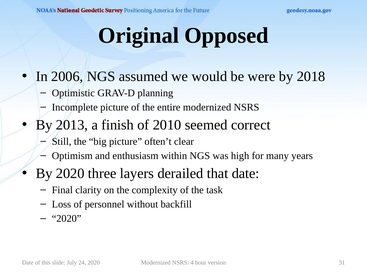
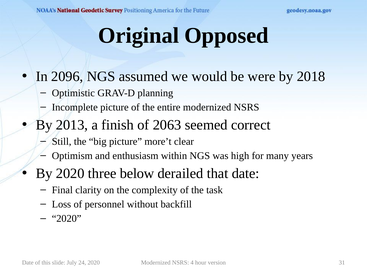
2006: 2006 -> 2096 (67, 77)
2010: 2010 -> 2063 (167, 125)
often’t: often’t -> more’t (158, 142)
layers: layers -> below (137, 174)
